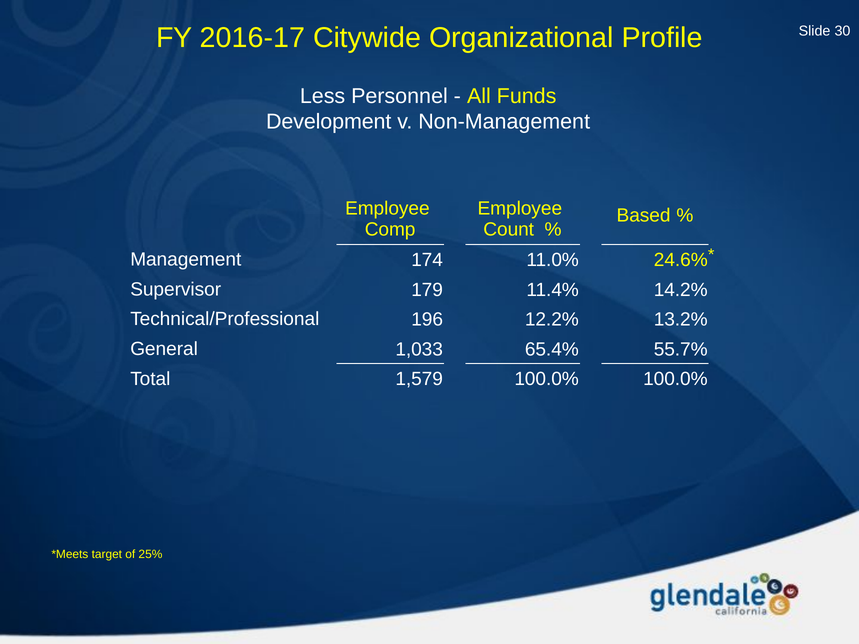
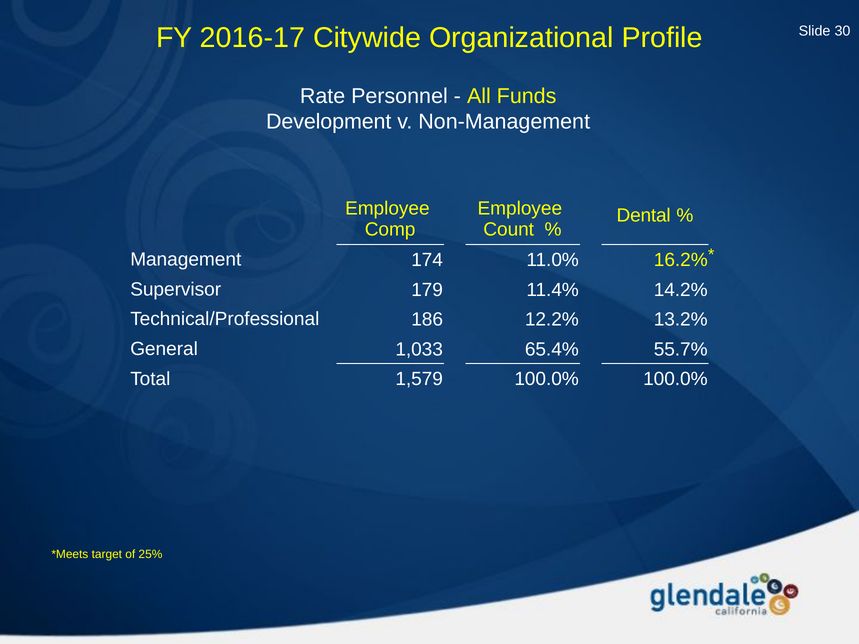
Less: Less -> Rate (323, 96)
Based: Based -> Dental (644, 216)
24.6%: 24.6% -> 16.2% (681, 260)
196: 196 -> 186 (427, 320)
